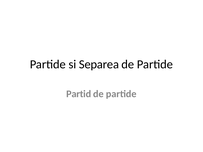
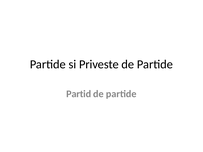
Separea: Separea -> Priveste (99, 64)
